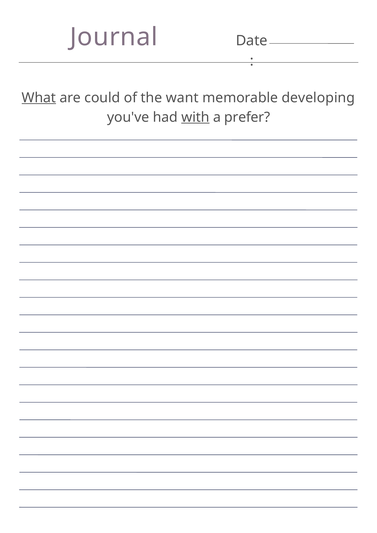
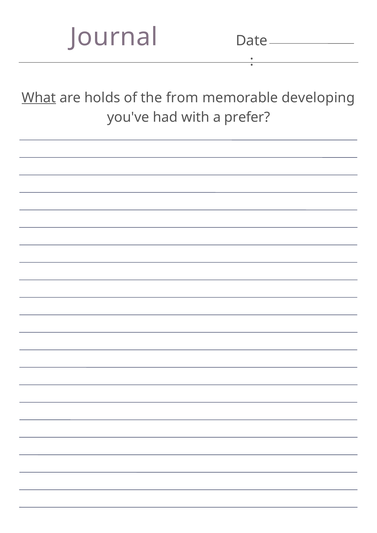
could: could -> holds (102, 98)
want: want -> from (182, 98)
with underline: present -> none (195, 117)
